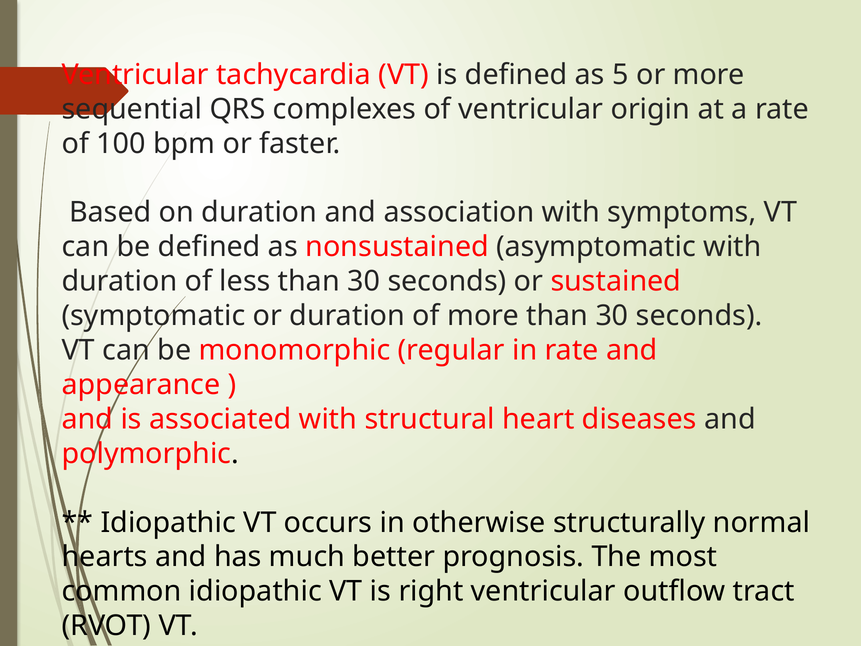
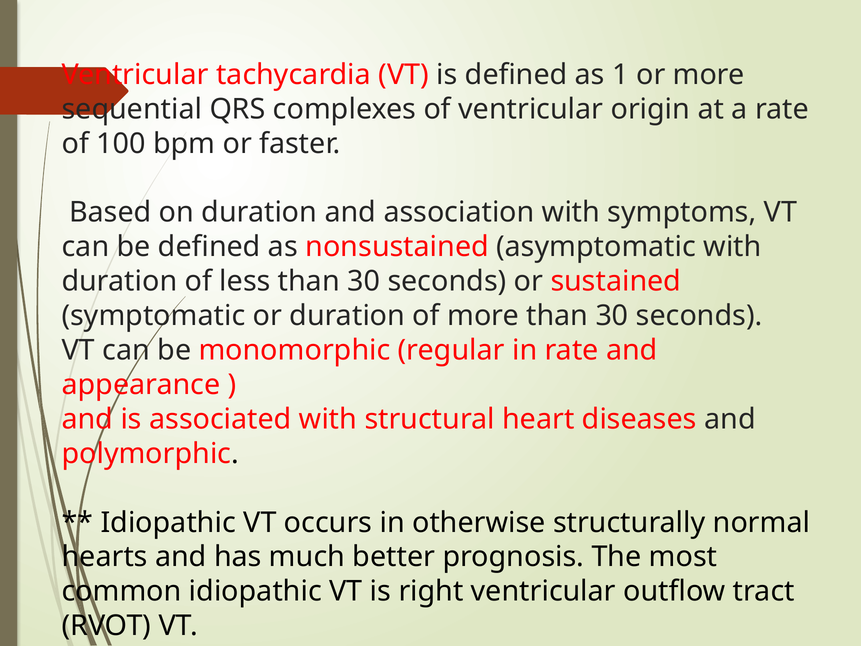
5: 5 -> 1 (620, 75)
